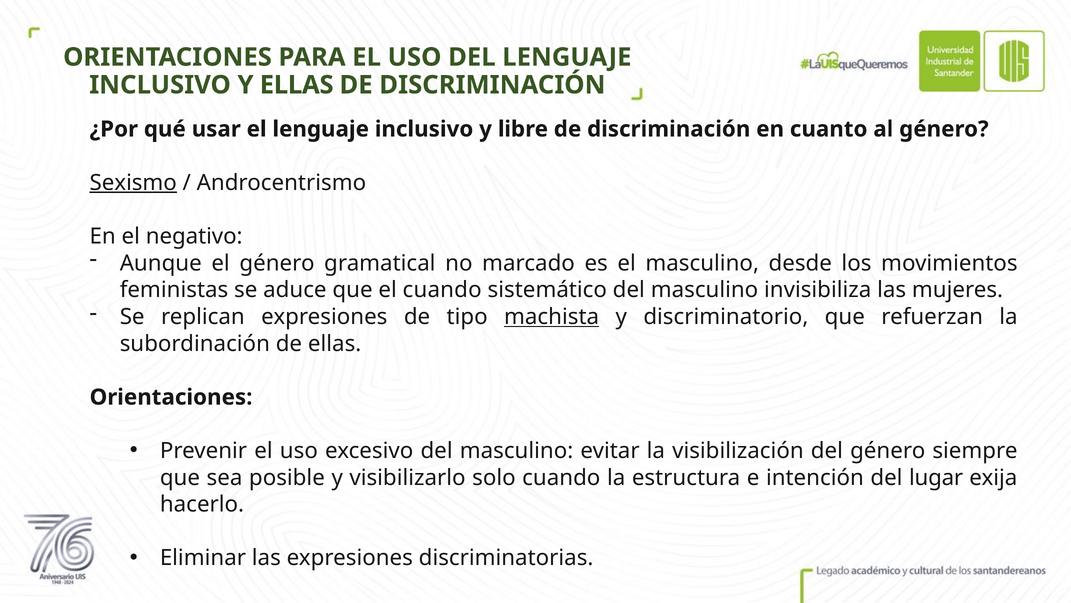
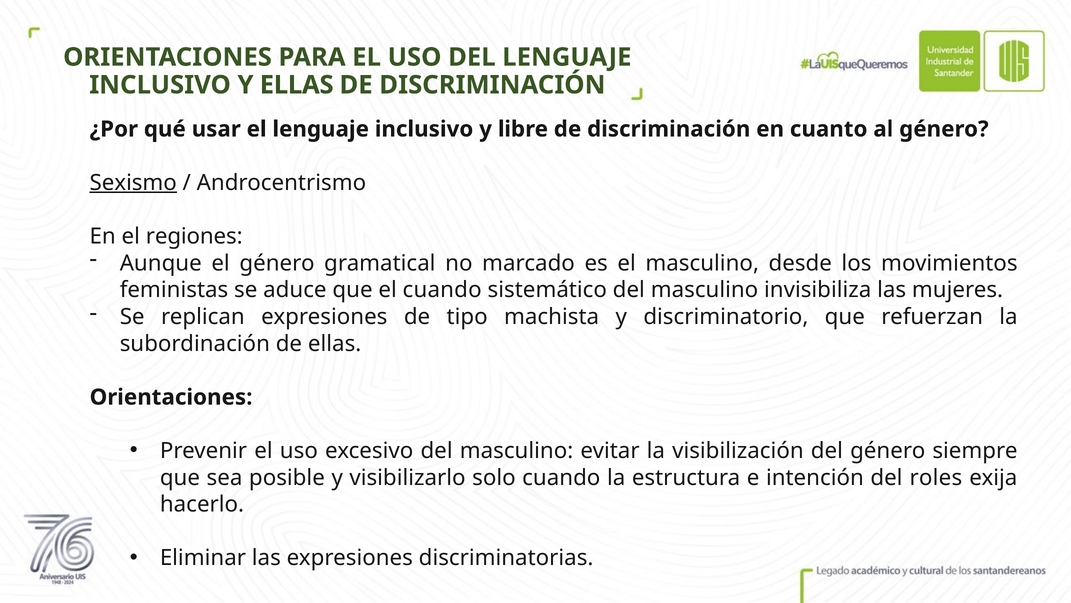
negativo: negativo -> regiones (194, 236)
machista underline: present -> none (552, 317)
lugar: lugar -> roles (936, 477)
